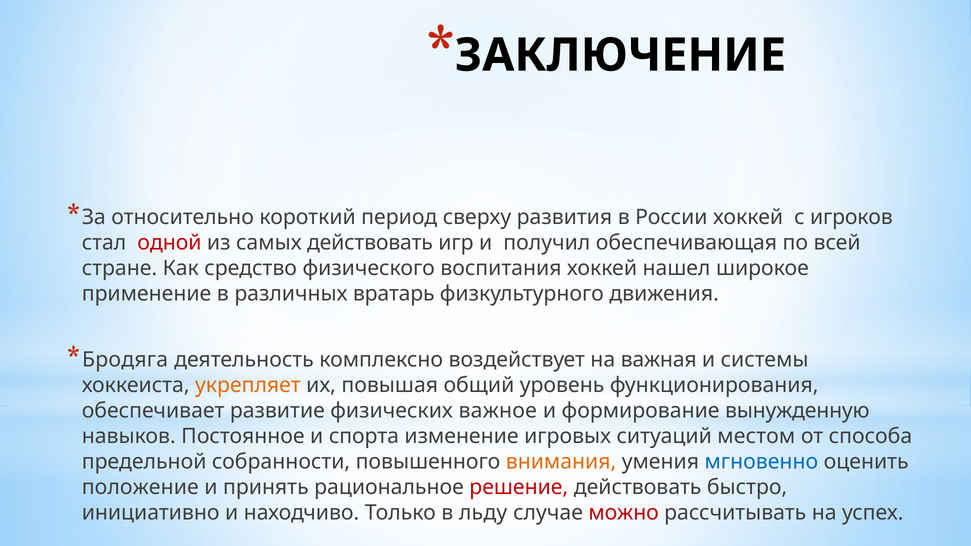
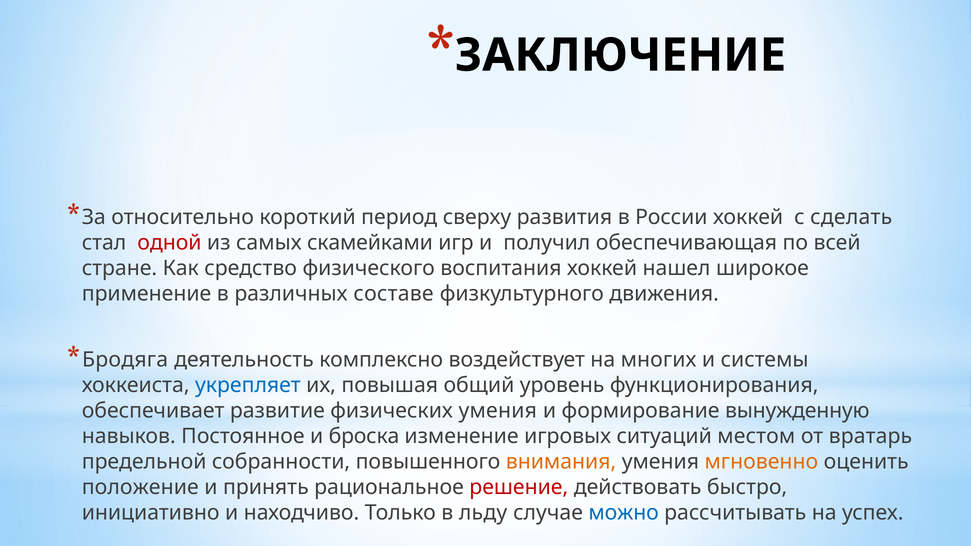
игроков: игроков -> сделать (851, 217)
самых действовать: действовать -> скамейками (370, 243)
вратарь: вратарь -> составе (394, 294)
важная: важная -> многих (659, 360)
укрепляет colour: orange -> blue (248, 385)
физических важное: важное -> умения (498, 411)
спорта: спорта -> броска (364, 436)
способа: способа -> вратарь (870, 436)
мгновенно colour: blue -> orange (761, 462)
можно colour: red -> blue (624, 513)
